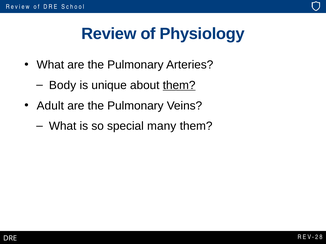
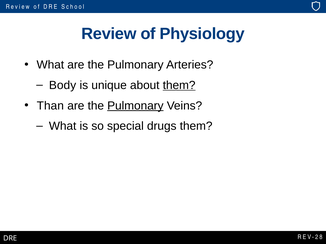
Adult: Adult -> Than (50, 106)
Pulmonary underline: none -> present (135, 106)
many: many -> drugs (162, 126)
